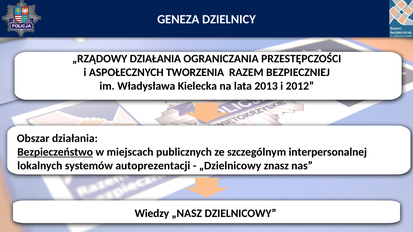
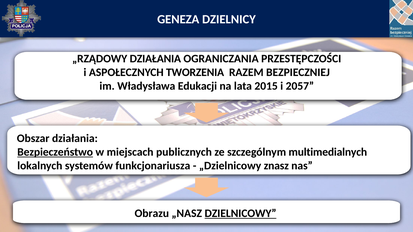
Kielecka: Kielecka -> Edukacji (197, 86)
2013: 2013 -> 2015 (266, 86)
2012: 2012 -> 2057 (300, 86)
interpersonalnej: interpersonalnej -> multimedialnych (328, 152)
autoprezentacji: autoprezentacji -> funkcjonariusza (153, 166)
Wiedzy: Wiedzy -> Obrazu (152, 214)
DZIELNICOWY underline: none -> present (241, 214)
